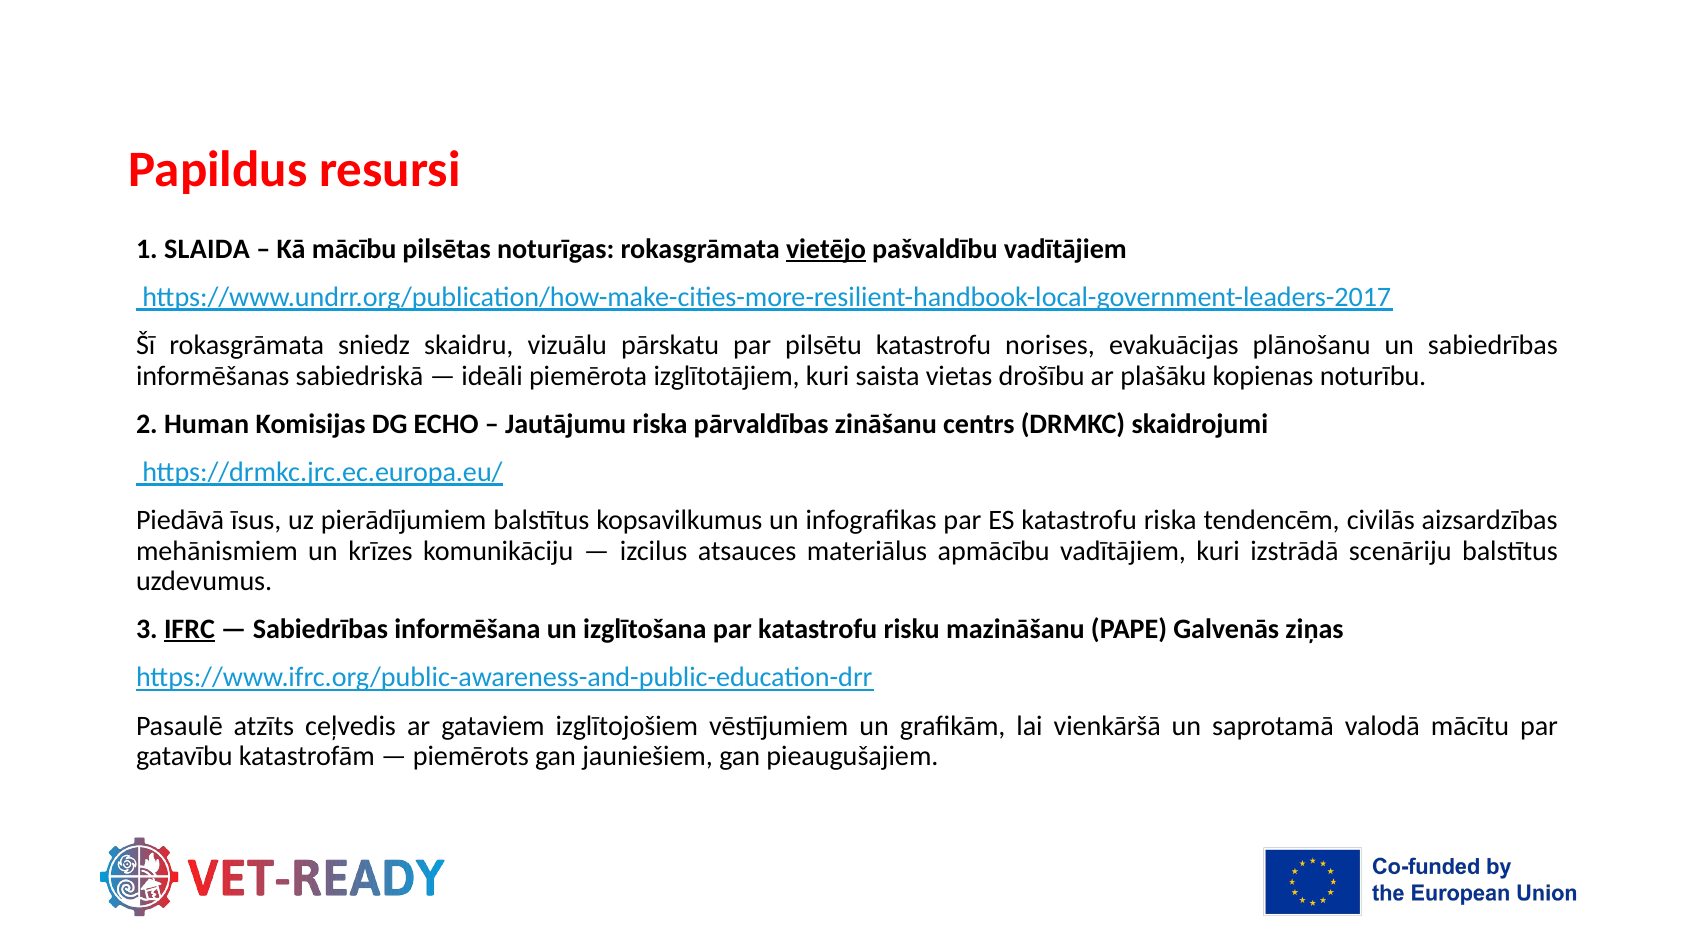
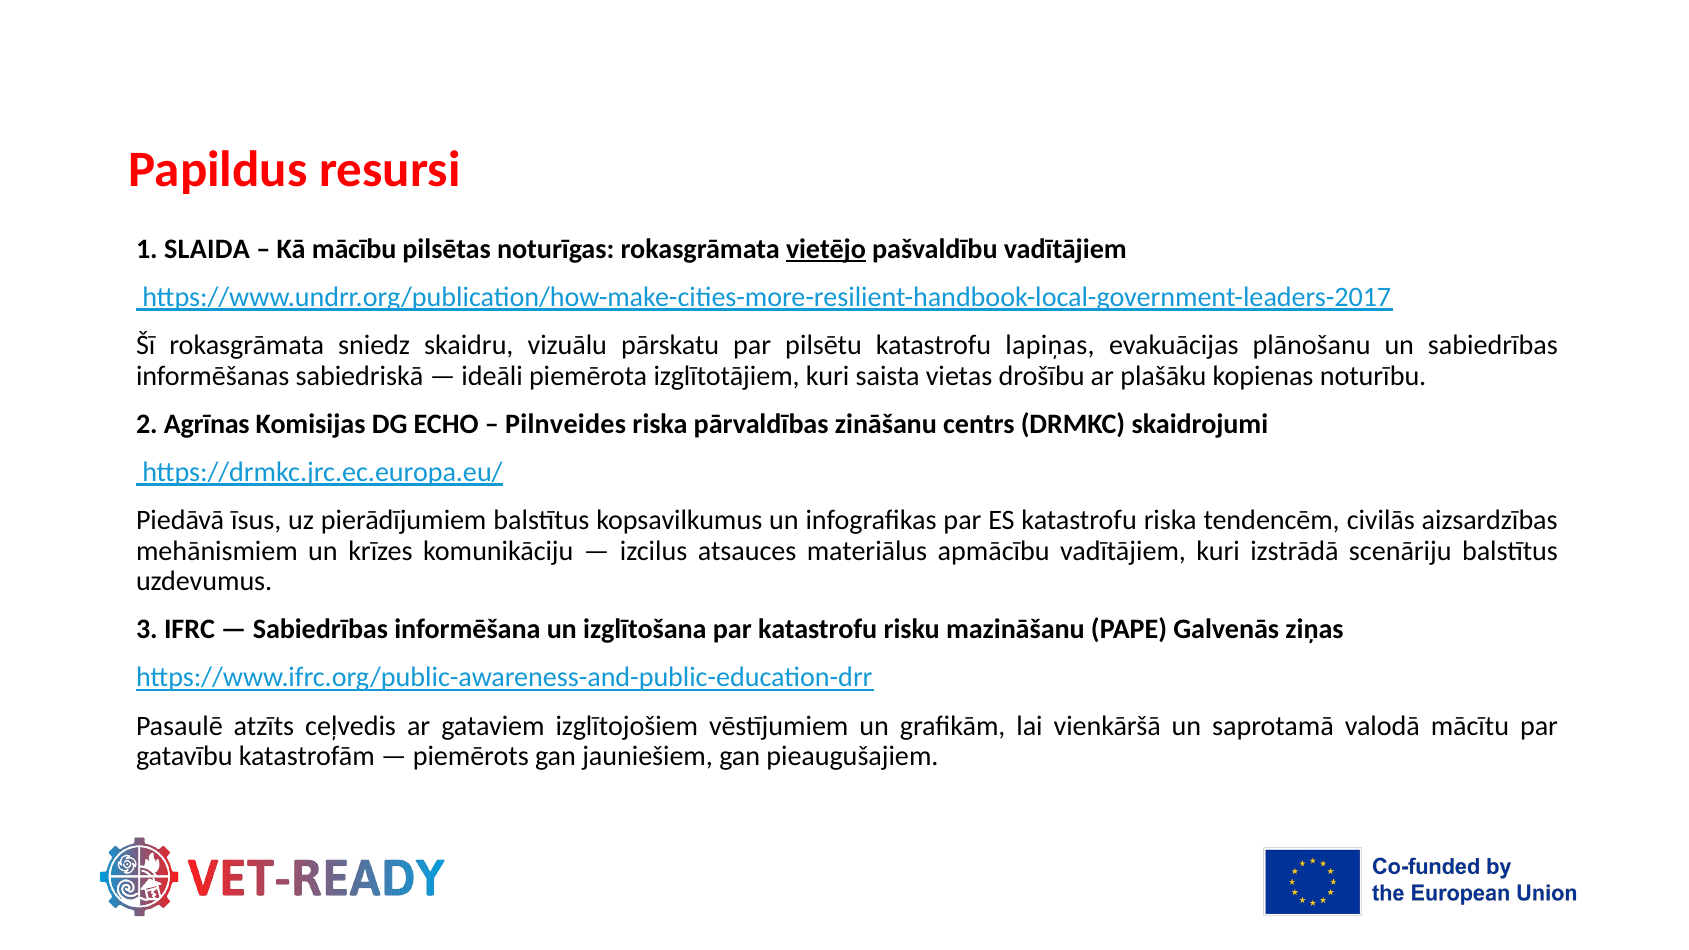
norises: norises -> lapiņas (1050, 346)
Human: Human -> Agrīnas (207, 424)
Jautājumu: Jautājumu -> Pilnveides (566, 424)
IFRC underline: present -> none (189, 629)
